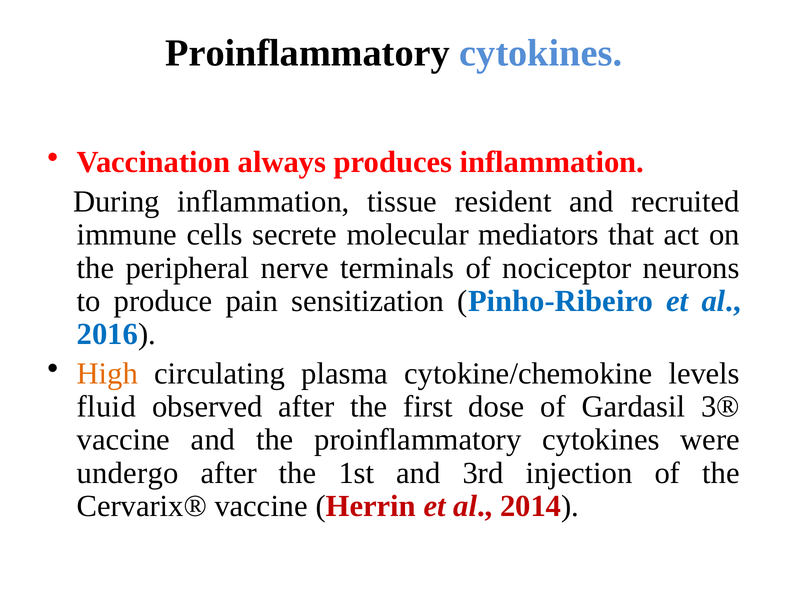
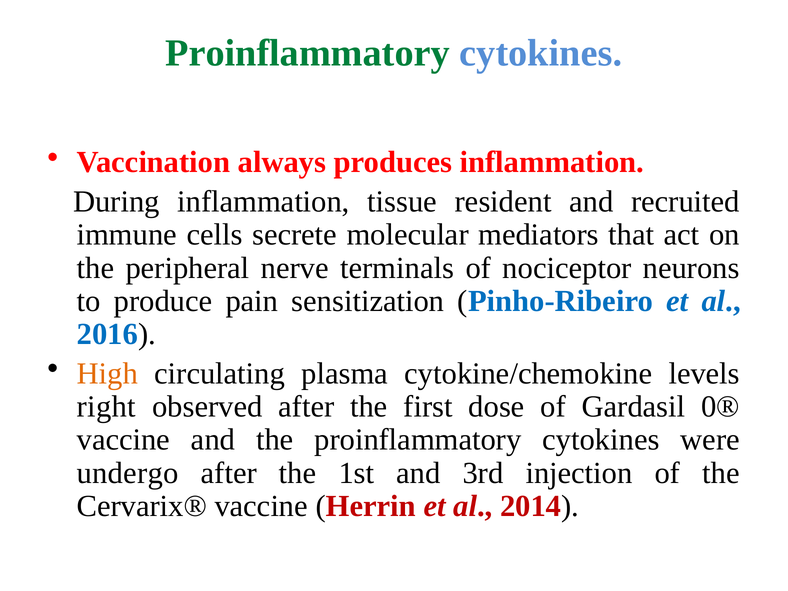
Proinflammatory colour: black -> green (308, 53)
fluid: fluid -> right (106, 407)
3®: 3® -> 0® (720, 407)
